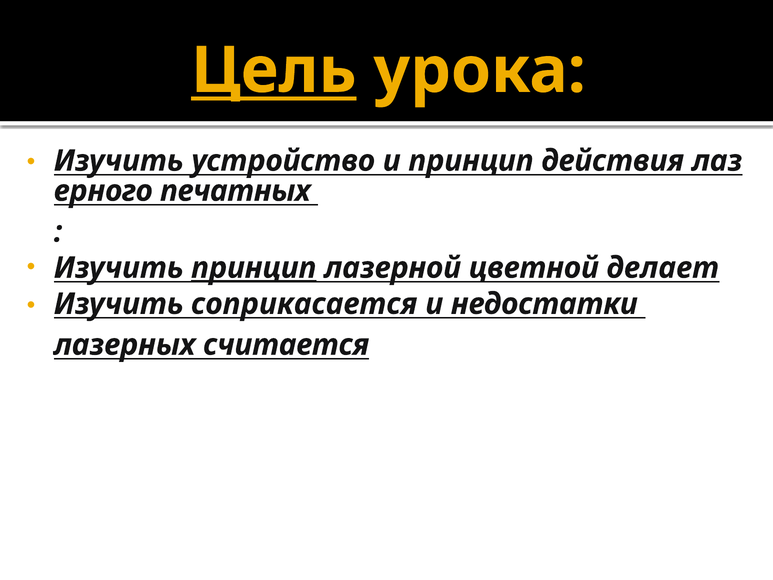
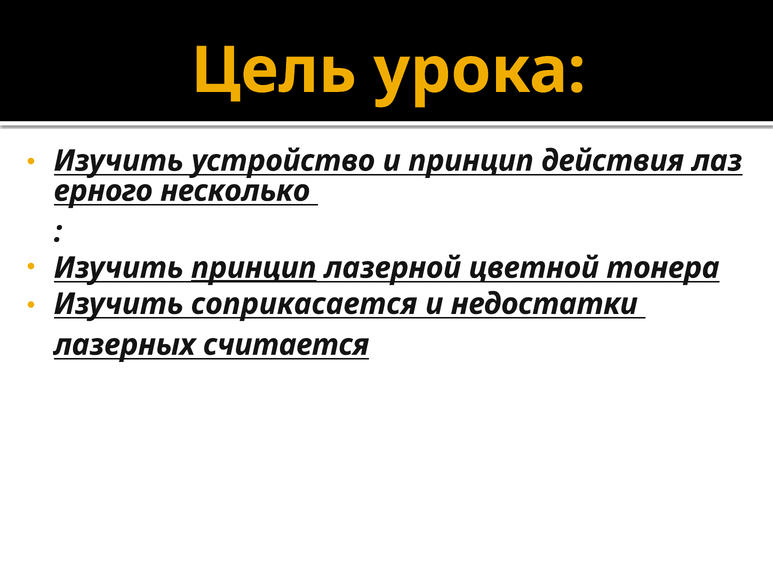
Цель underline: present -> none (274, 71)
печатных: печатных -> несколько (235, 191)
делает: делает -> тонера (663, 268)
